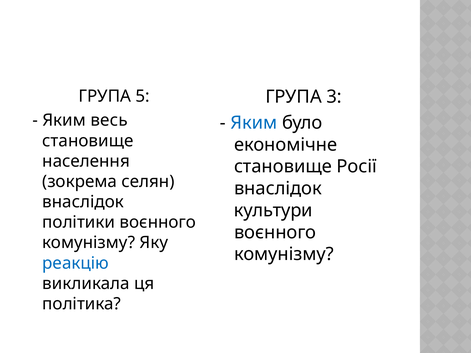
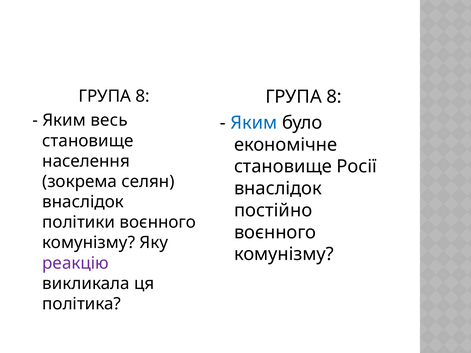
5: 5 -> 8 (143, 96)
3: 3 -> 8 (334, 97)
культури: культури -> постійно (273, 211)
реакцію colour: blue -> purple (76, 263)
